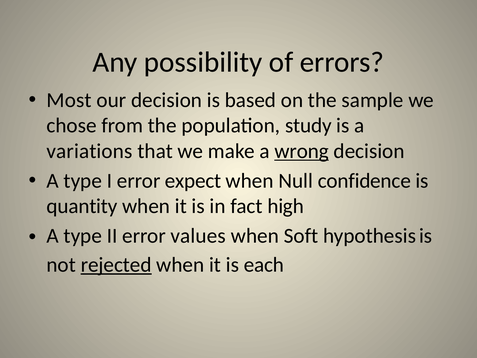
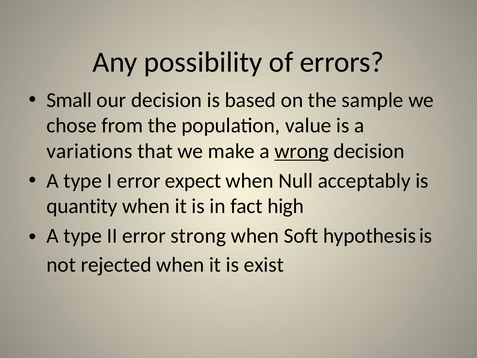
Most: Most -> Small (69, 100)
study: study -> value (308, 126)
confidence: confidence -> acceptably (364, 181)
values: values -> strong (198, 236)
rejected underline: present -> none (116, 265)
each: each -> exist (264, 265)
